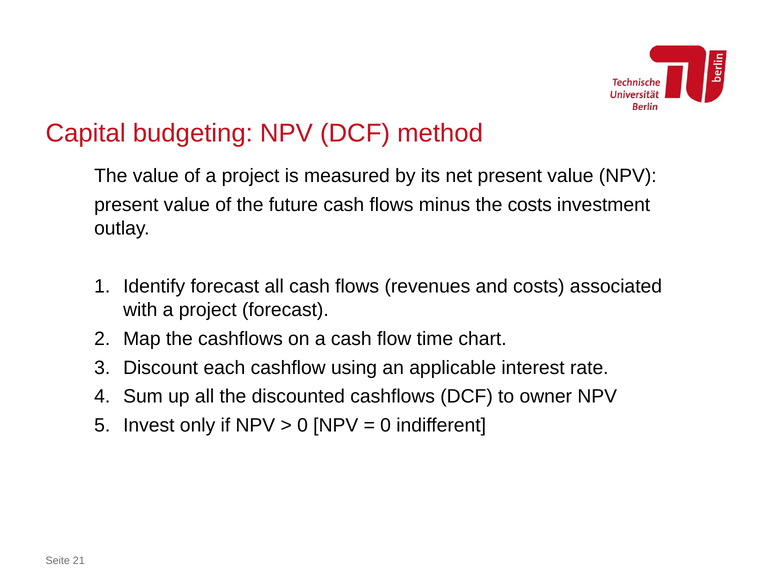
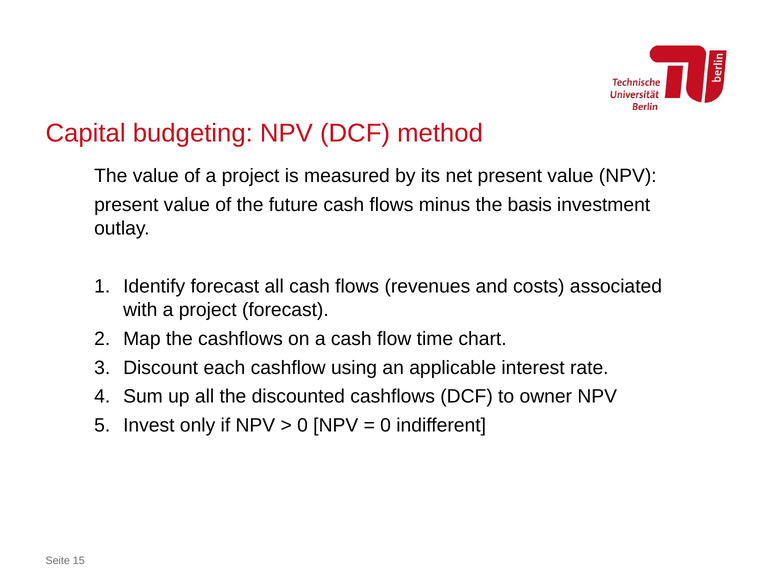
the costs: costs -> basis (530, 205)
21: 21 -> 15 (79, 561)
